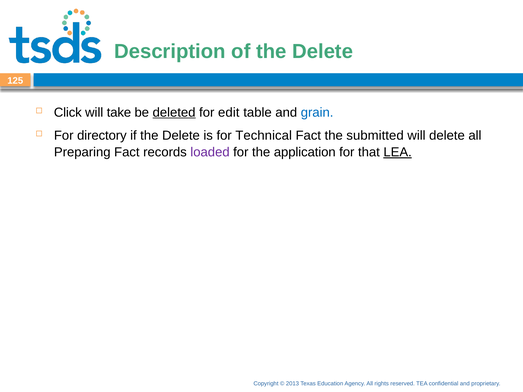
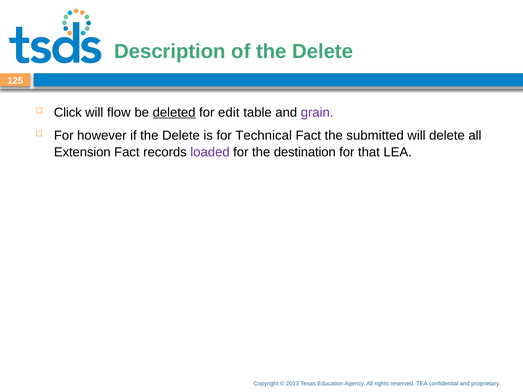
take: take -> flow (119, 112)
grain colour: blue -> purple (317, 112)
directory: directory -> however (102, 136)
Preparing: Preparing -> Extension (82, 152)
application: application -> destination (305, 152)
LEA underline: present -> none (398, 152)
